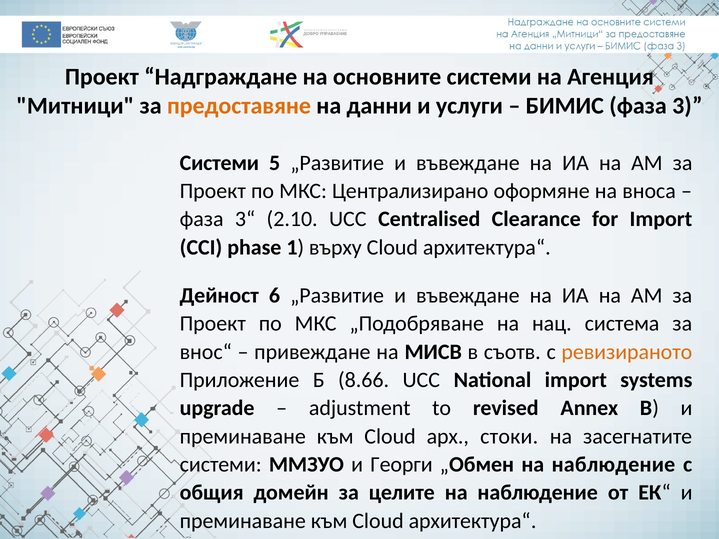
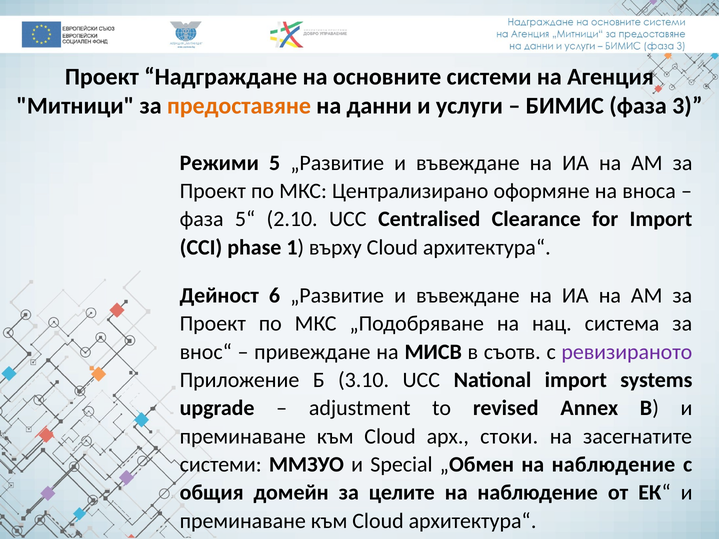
Системи: Системи -> Режими (219, 163)
3“: 3“ -> 5“ (245, 219)
ревизираното colour: orange -> purple (627, 352)
8.66: 8.66 -> 3.10 (364, 380)
Георги: Георги -> Special (401, 465)
